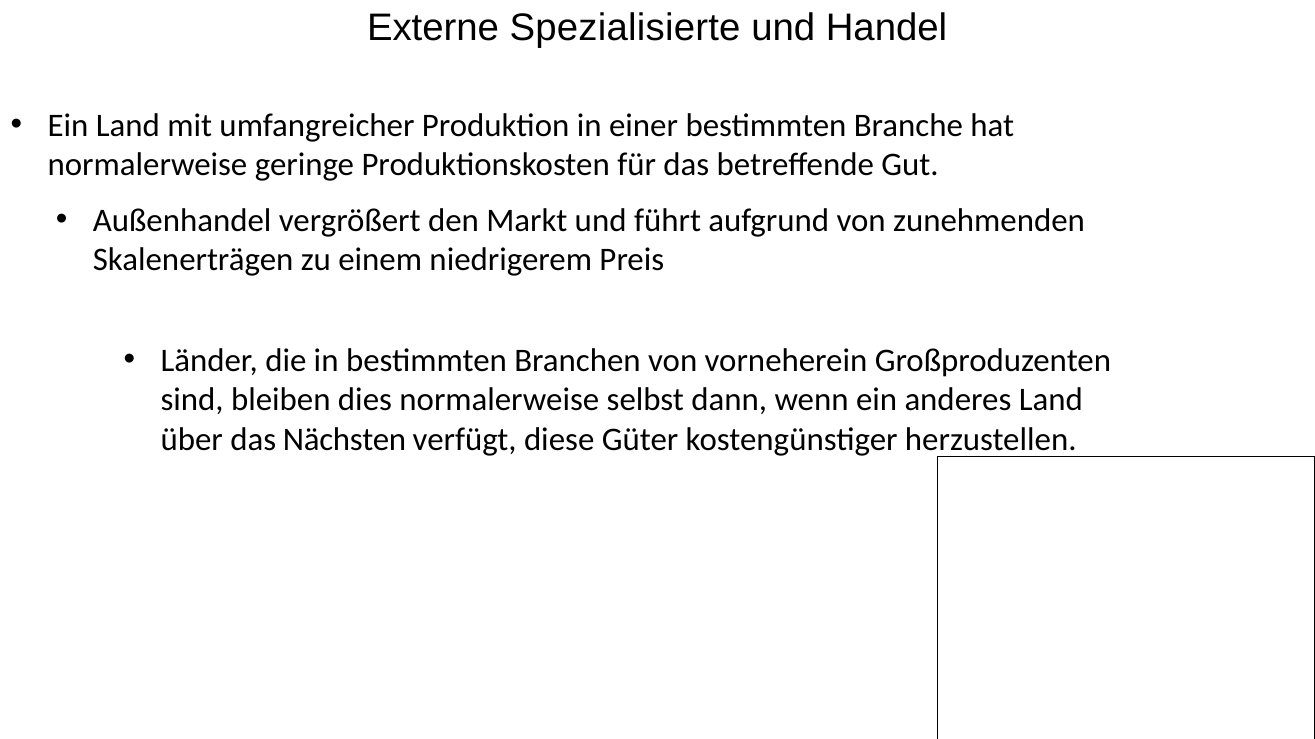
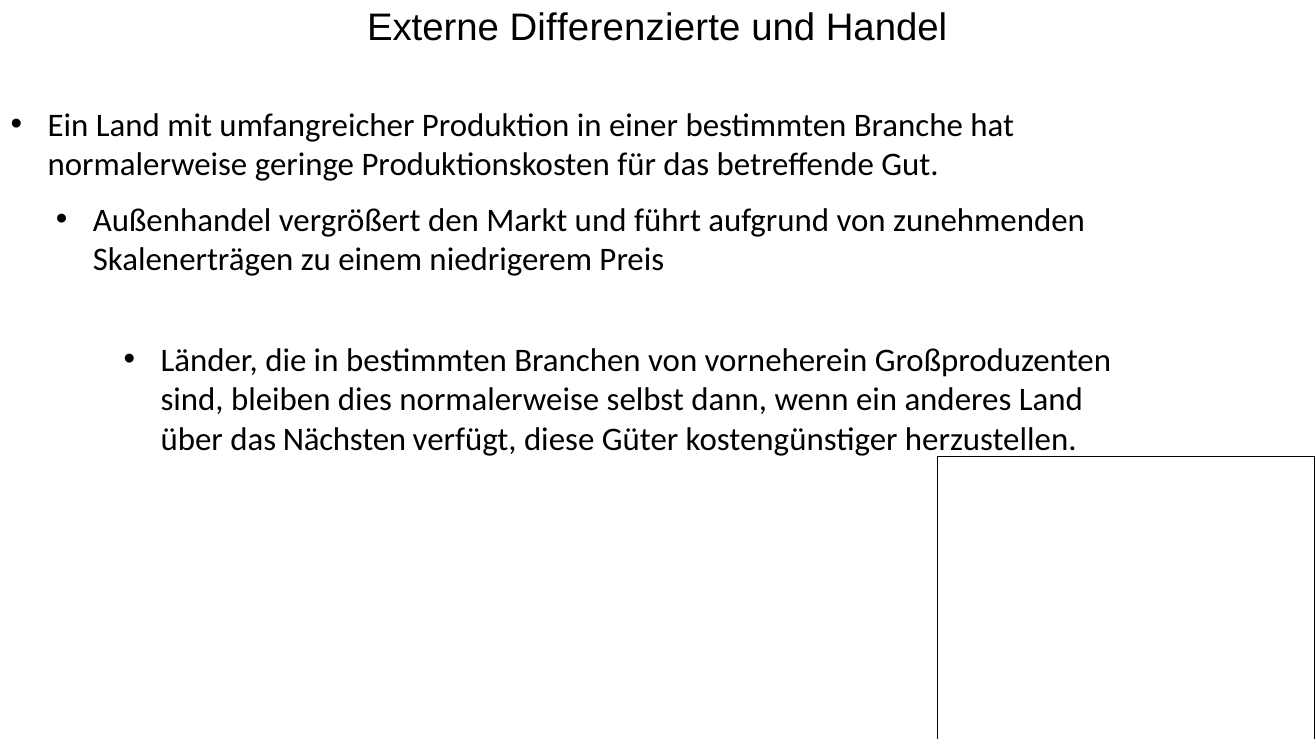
Spezialisierte: Spezialisierte -> Differenzierte (625, 28)
